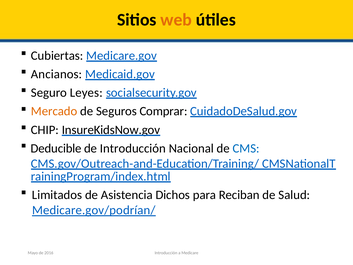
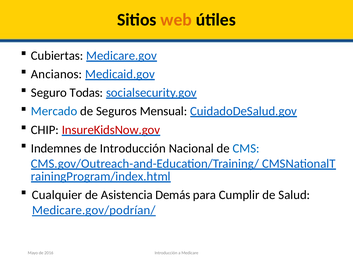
Leyes: Leyes -> Todas (86, 93)
Mercado colour: orange -> blue (54, 111)
Comprar: Comprar -> Mensual (163, 111)
InsureKidsNow.gov colour: black -> red (111, 130)
Deducible: Deducible -> Indemnes (56, 148)
Limitados: Limitados -> Cualquier (57, 195)
Dichos: Dichos -> Demás (173, 195)
Reciban: Reciban -> Cumplir (239, 195)
